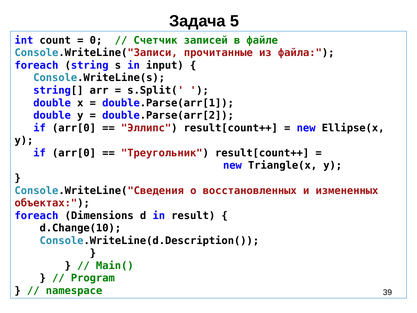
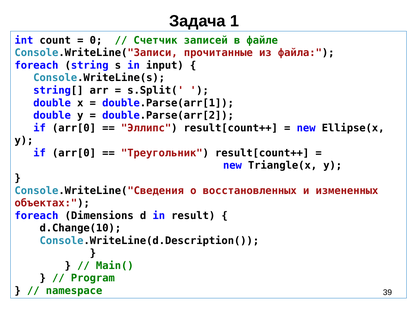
5: 5 -> 1 (234, 21)
